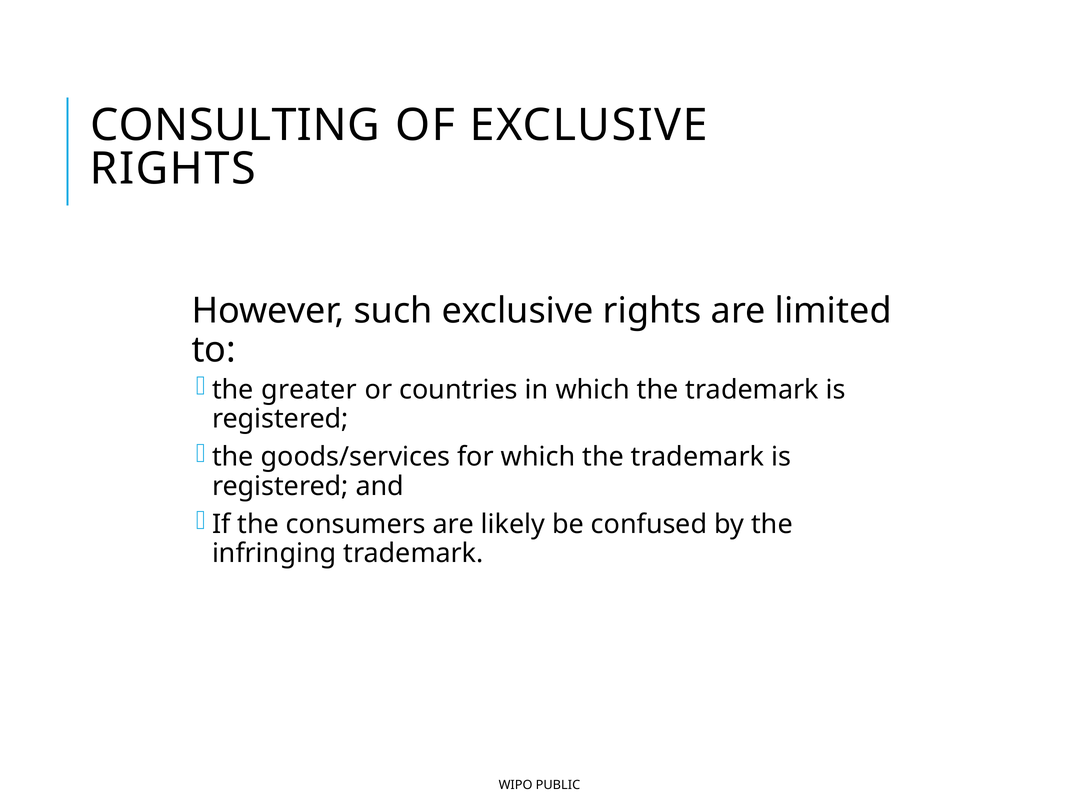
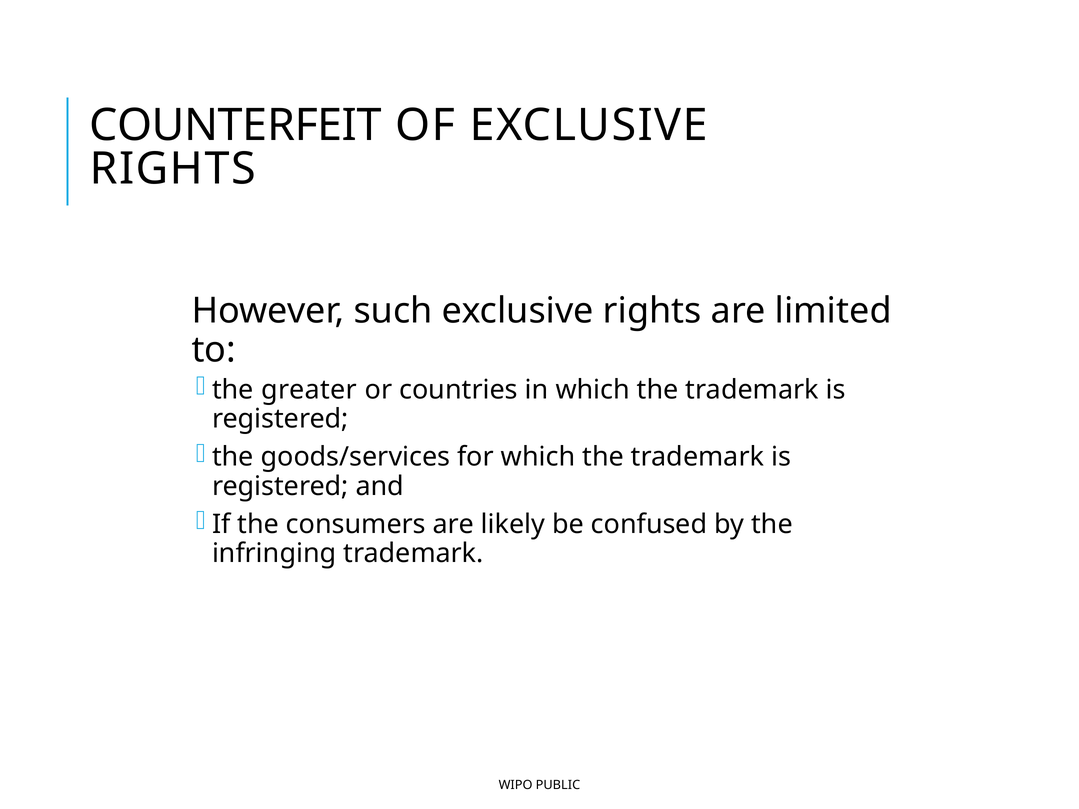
CONSULTING: CONSULTING -> COUNTERFEIT (235, 126)
